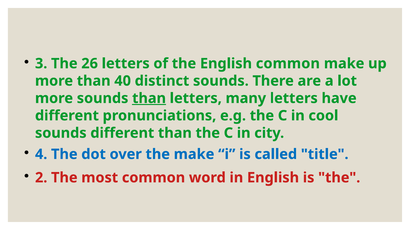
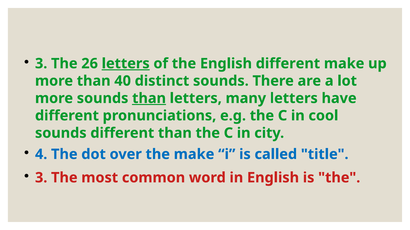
letters underline: none -> present (126, 64)
English common: common -> different (288, 64)
2: 2 -> 3 (41, 178)
